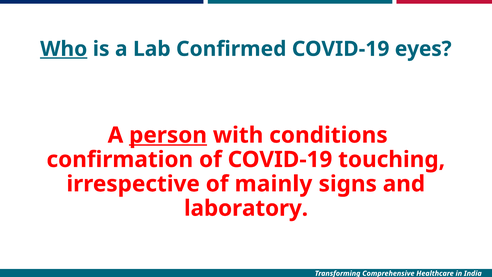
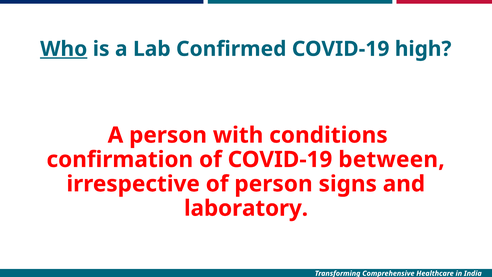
eyes: eyes -> high (423, 49)
person underline: present -> none (168, 135)
touching: touching -> between (392, 159)
of mainly: mainly -> person (274, 184)
